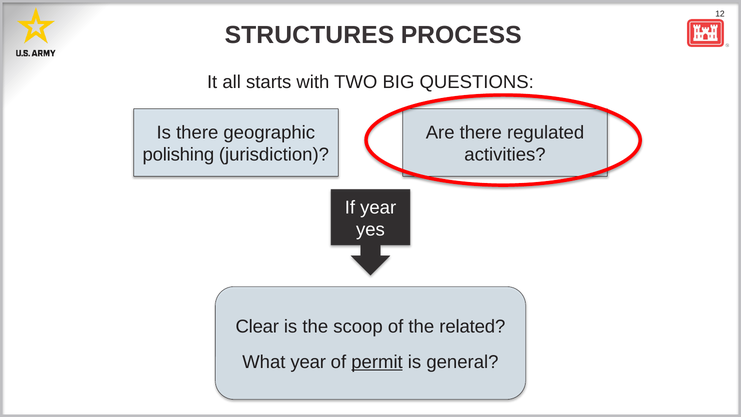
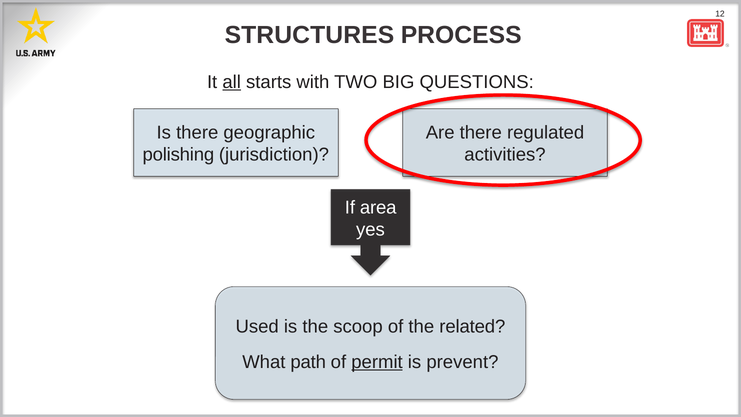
all underline: none -> present (232, 82)
If year: year -> area (378, 207)
Clear: Clear -> Used (257, 327)
What year: year -> path (308, 362)
general: general -> prevent (462, 362)
